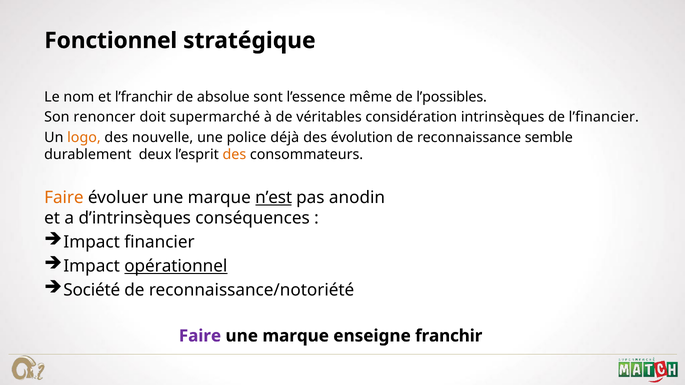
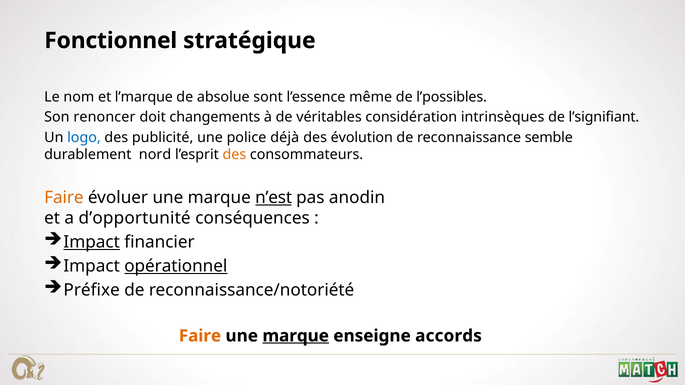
l’franchir: l’franchir -> l’marque (144, 97)
supermarché: supermarché -> changements (215, 117)
l’financier: l’financier -> l’signifiant (604, 117)
logo colour: orange -> blue (84, 138)
nouvelle: nouvelle -> publicité (163, 138)
deux: deux -> nord (155, 155)
d’intrinsèques: d’intrinsèques -> d’opportunité (135, 218)
Impact underline: none -> present (92, 242)
Société: Société -> Préfixe (92, 290)
Faire colour: purple -> orange (200, 336)
marque underline: none -> present (296, 336)
franchir: franchir -> accords (448, 336)
